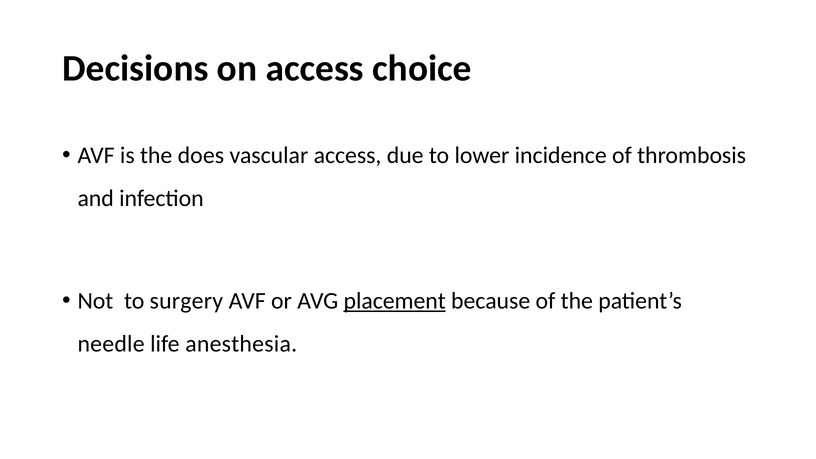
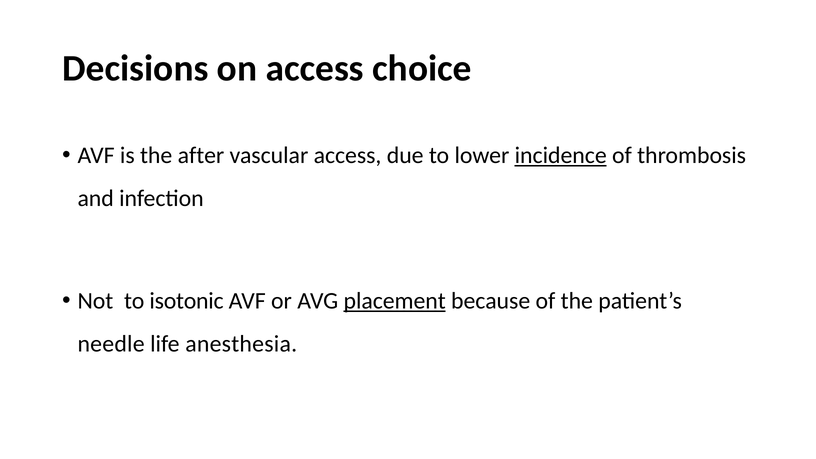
does: does -> after (201, 155)
incidence underline: none -> present (561, 155)
surgery: surgery -> isotonic (187, 301)
